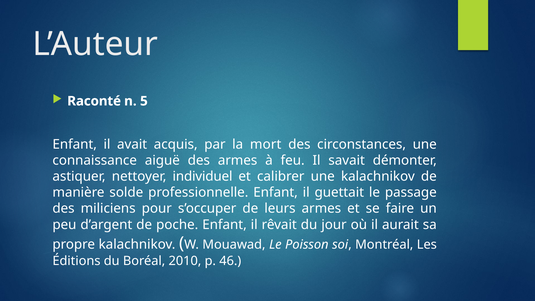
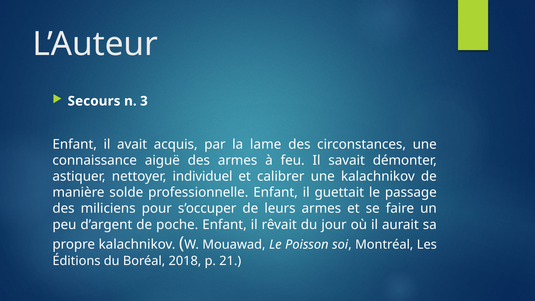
Raconté: Raconté -> Secours (94, 101)
5: 5 -> 3 (144, 101)
mort: mort -> lame (266, 144)
2010: 2010 -> 2018 (185, 261)
46: 46 -> 21 (230, 261)
